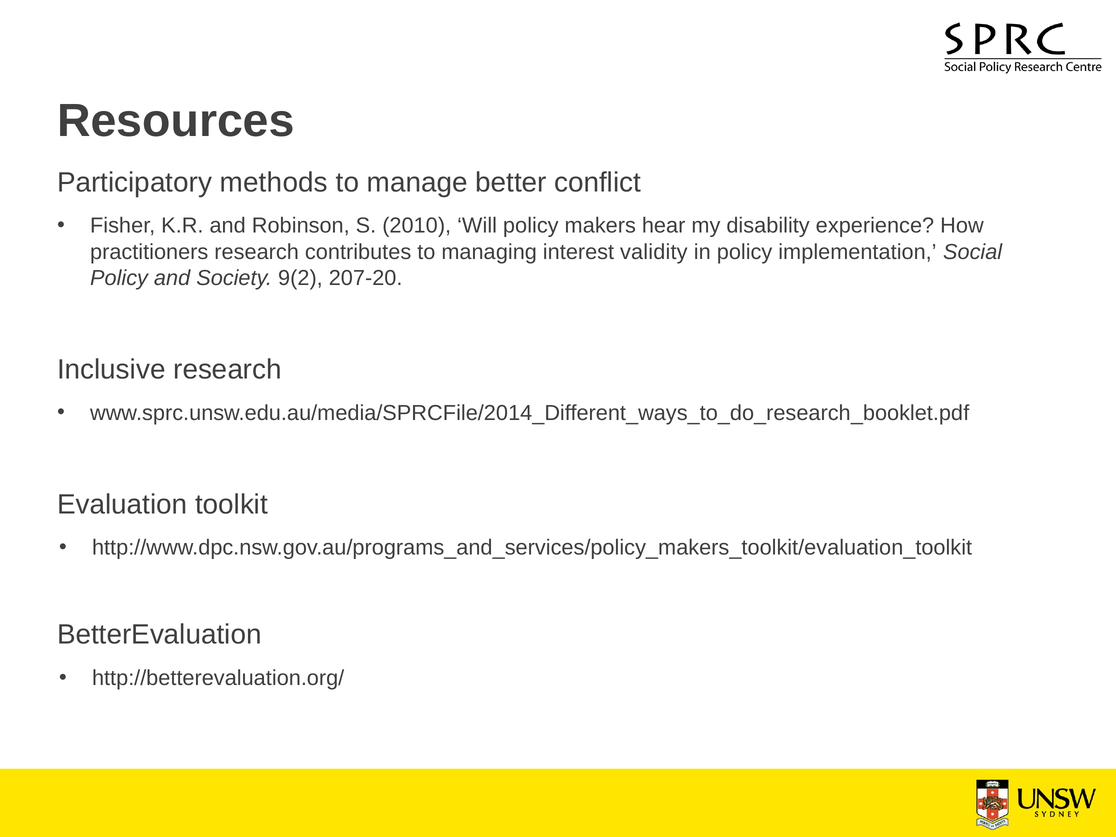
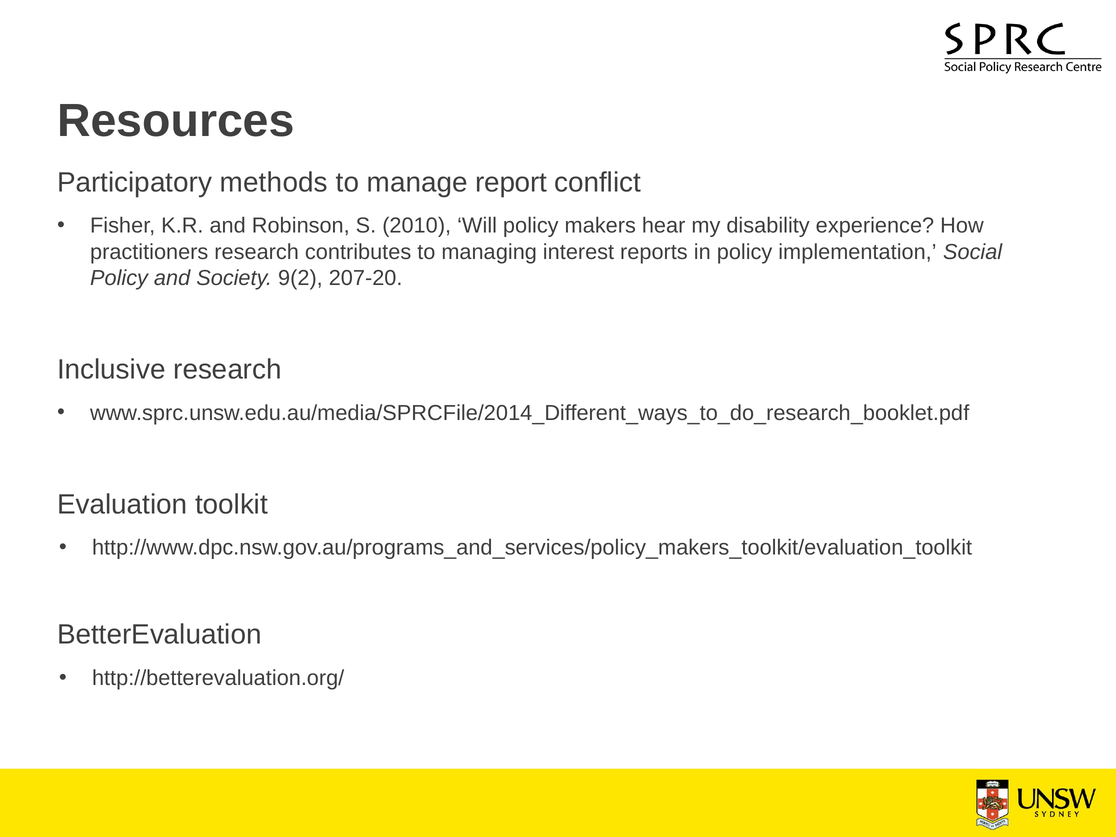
better: better -> report (511, 183)
validity: validity -> reports (654, 252)
